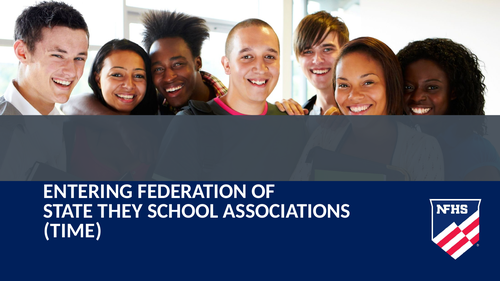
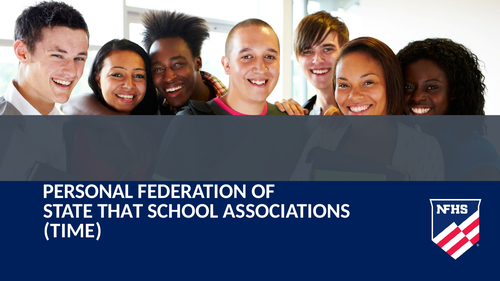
ENTERING: ENTERING -> PERSONAL (88, 191)
THEY: THEY -> THAT (120, 211)
